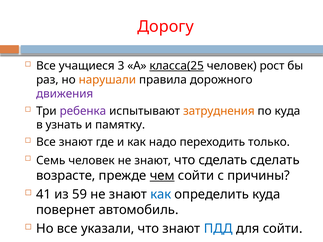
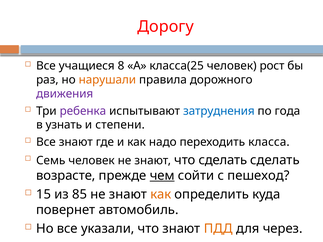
3: 3 -> 8 (121, 66)
класса(25 underline: present -> none (177, 66)
затруднения colour: orange -> blue (219, 111)
по куда: куда -> года (287, 111)
памятку: памятку -> степени (120, 125)
только: только -> класса (269, 142)
причины: причины -> пешеход (258, 176)
41: 41 -> 15 (44, 195)
59: 59 -> 85 (80, 195)
как colour: blue -> orange (161, 195)
ПДД colour: blue -> orange (218, 229)
для сойти: сойти -> через (283, 229)
